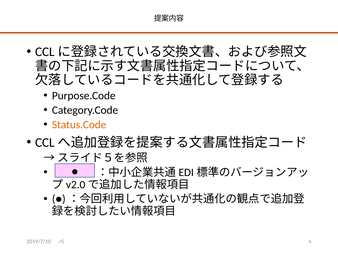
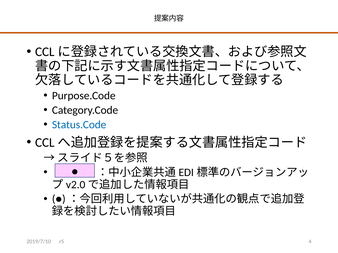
Status.Code colour: orange -> blue (79, 125)
